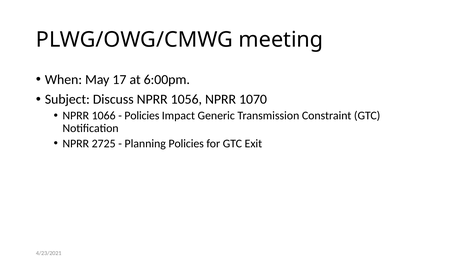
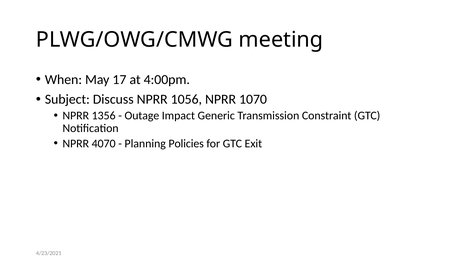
6:00pm: 6:00pm -> 4:00pm (167, 80)
1066: 1066 -> 1356 (104, 116)
Policies: Policies -> Outage (142, 116)
2725: 2725 -> 4070 (104, 144)
